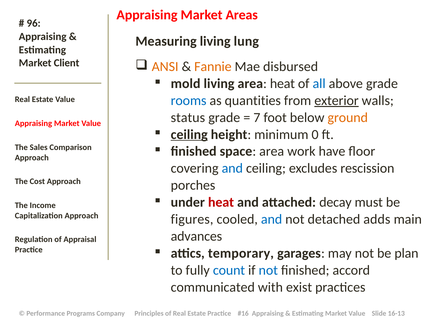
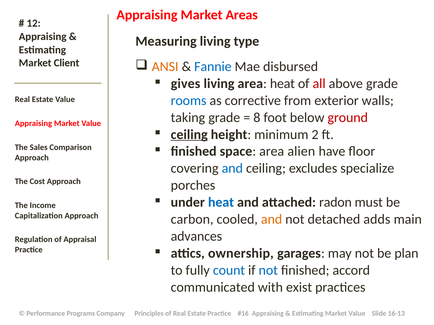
96: 96 -> 12 (34, 23)
lung: lung -> type (246, 41)
Fannie colour: orange -> blue (213, 67)
mold: mold -> gives (186, 84)
all colour: blue -> red (319, 84)
quantities: quantities -> corrective (253, 101)
exterior underline: present -> none (337, 101)
status: status -> taking (188, 118)
7: 7 -> 8 (257, 118)
ground colour: orange -> red (348, 118)
0: 0 -> 2 (315, 135)
work: work -> alien (301, 152)
rescission: rescission -> specialize (367, 169)
heat colour: red -> blue (221, 203)
decay: decay -> radon (335, 203)
figures: figures -> carbon (192, 220)
and colour: blue -> orange (272, 220)
temporary: temporary -> ownership (241, 254)
